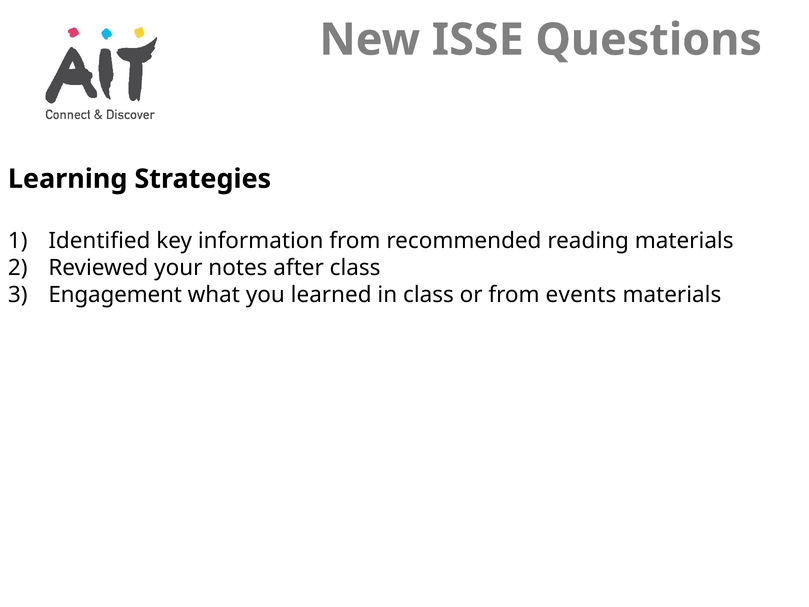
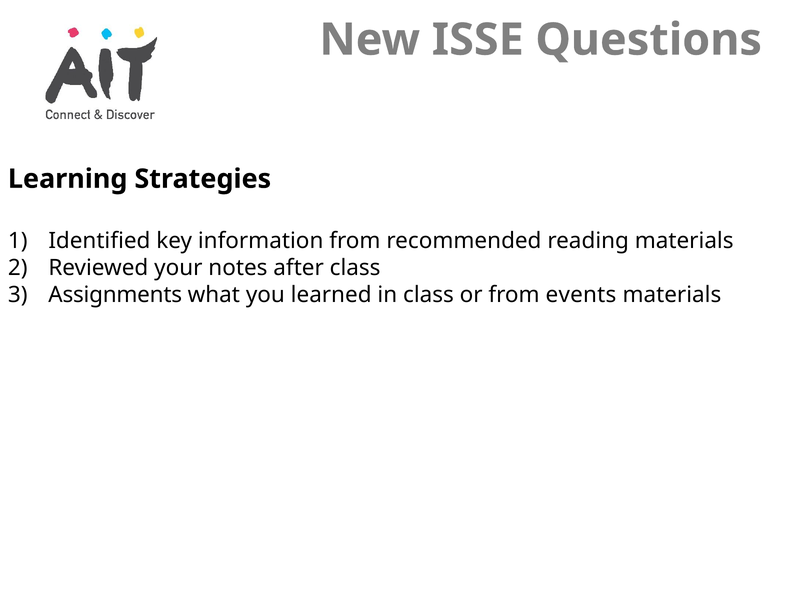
Engagement: Engagement -> Assignments (115, 295)
